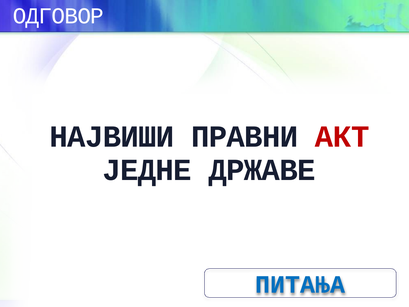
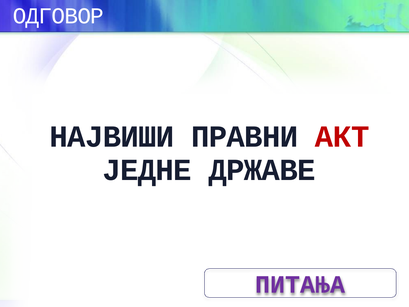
ПИТАЊА colour: blue -> purple (300, 285)
